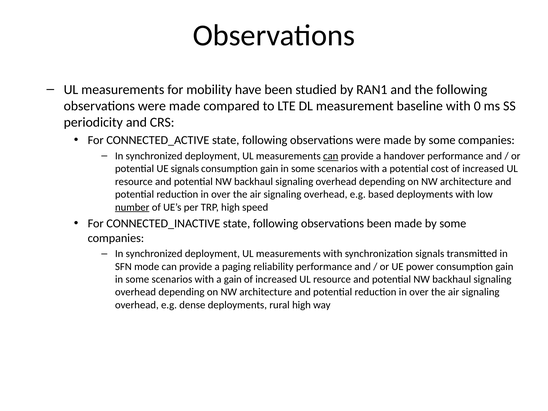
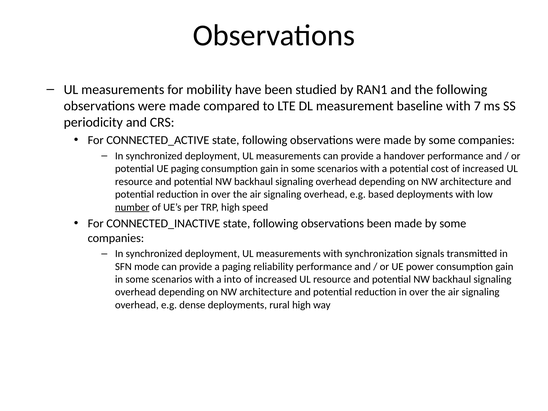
0: 0 -> 7 (477, 106)
can underline: present -> none (331, 156)
UE signals: signals -> paging (185, 169)
a gain: gain -> into (233, 279)
